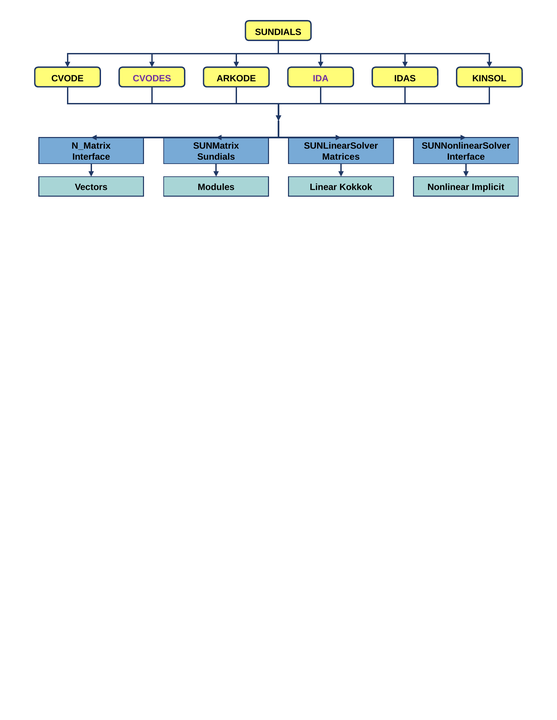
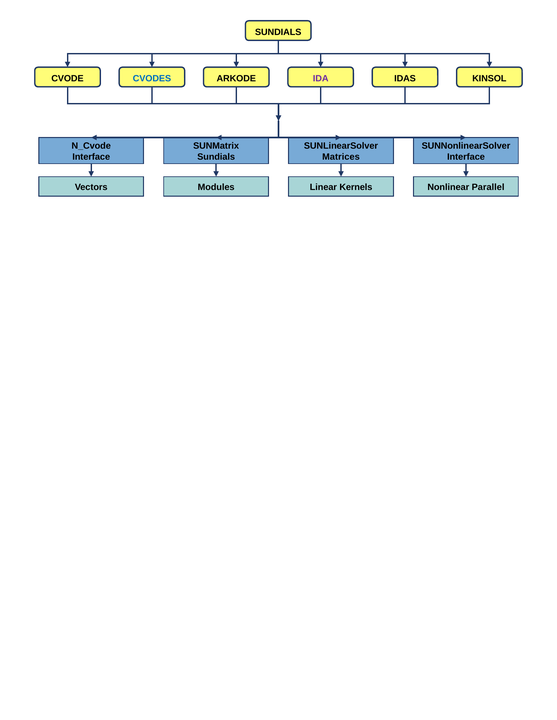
CVODES colour: purple -> blue (152, 79)
N_Matrix: N_Matrix -> N_Cvode (91, 146)
Kokkok: Kokkok -> Kernels (356, 187)
Implicit: Implicit -> Parallel (488, 187)
